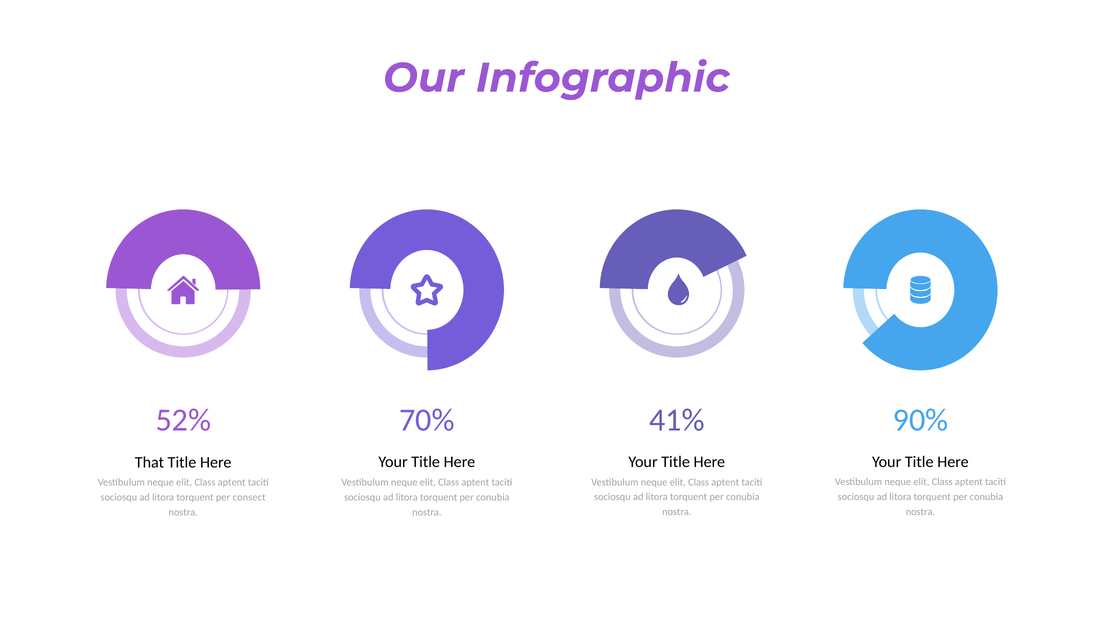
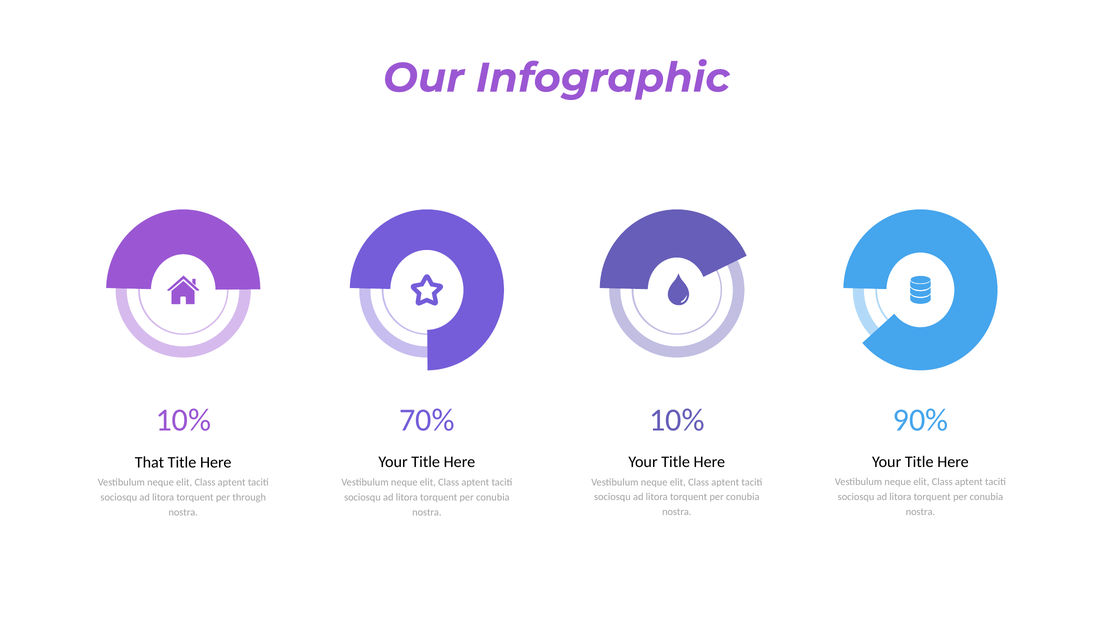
52%: 52% -> 10% (183, 420)
70% 41%: 41% -> 10% (677, 420)
consect: consect -> through (249, 497)
